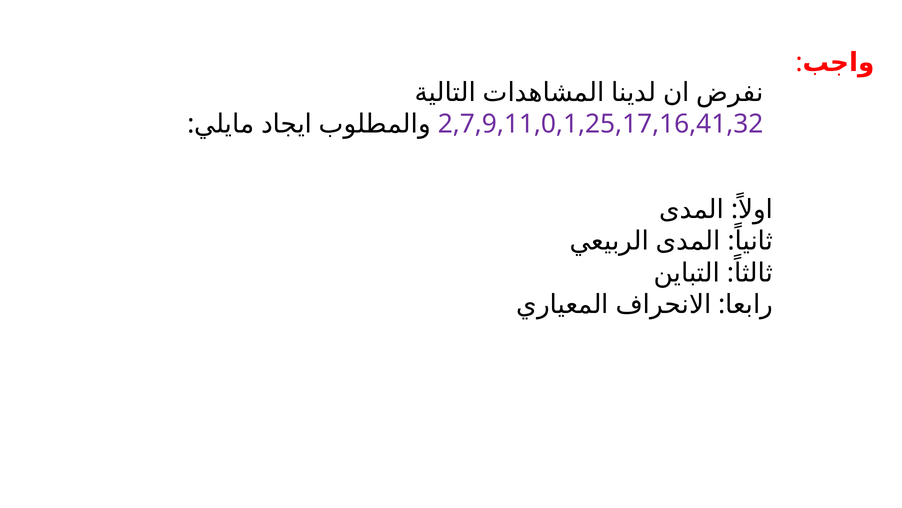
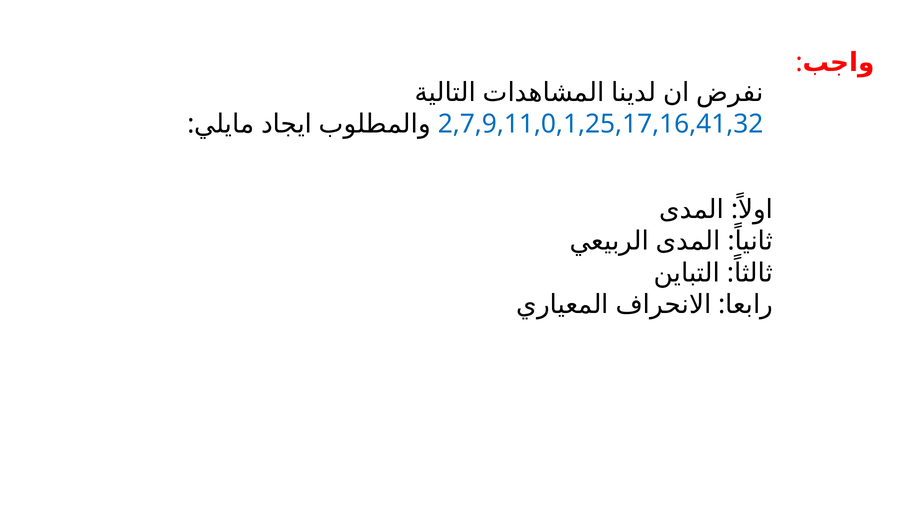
2,7,9,11,0,1,25,17,16,41,32 colour: purple -> blue (601, 124)
